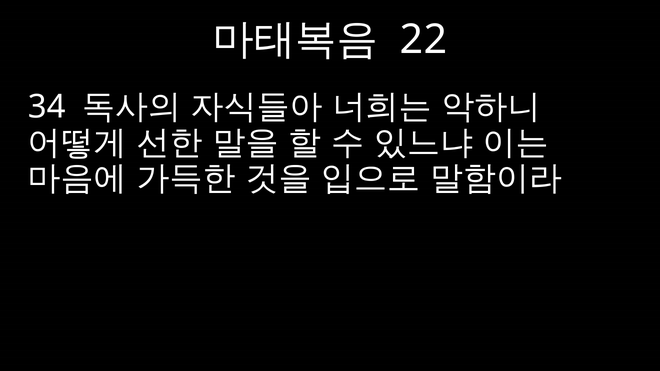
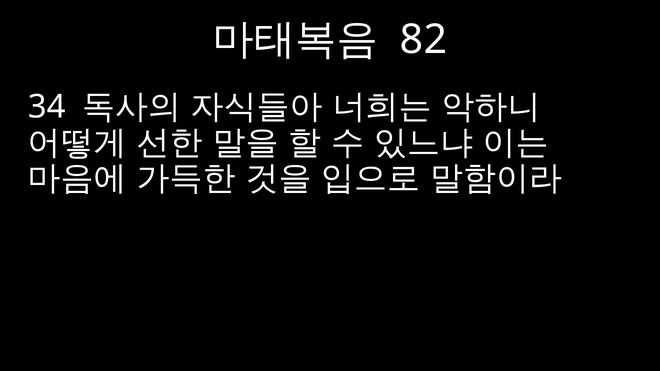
22: 22 -> 82 (424, 40)
